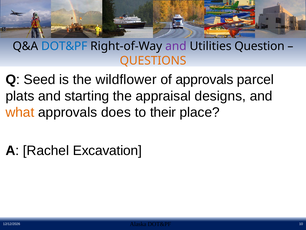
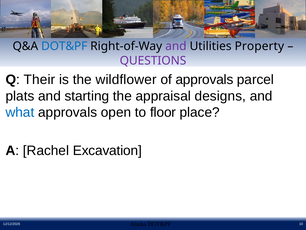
Question: Question -> Property (259, 46)
QUESTIONS colour: orange -> purple (153, 60)
Seed: Seed -> Their (40, 79)
what colour: orange -> blue (20, 112)
does: does -> open (116, 112)
their: their -> floor (163, 112)
